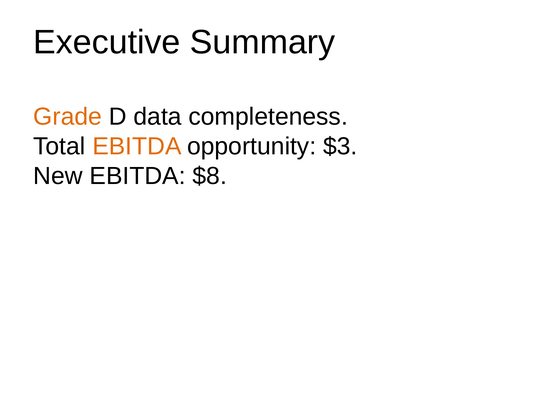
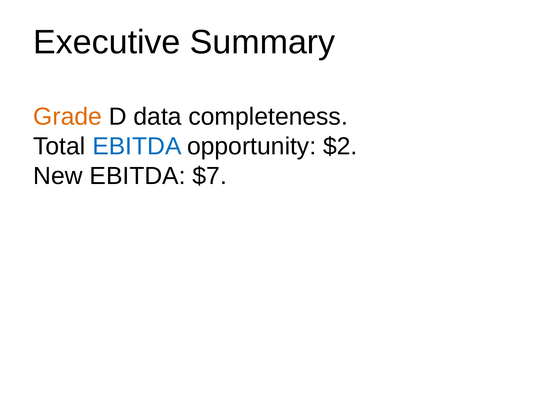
EBITDA colour: orange -> blue (137, 146)
$3: $3 -> $2 (340, 146)
$8: $8 -> $7 (210, 176)
